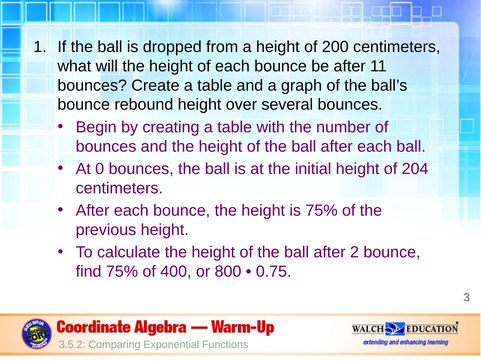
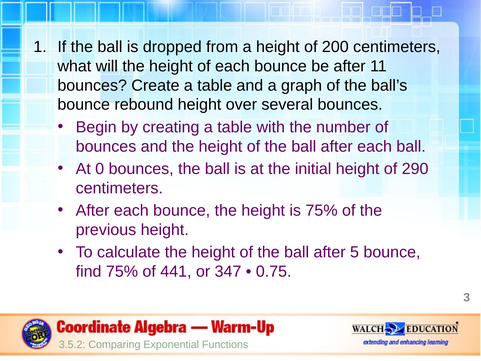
204: 204 -> 290 (415, 169)
2: 2 -> 5 (355, 252)
400: 400 -> 441 (176, 271)
800: 800 -> 347 (228, 271)
